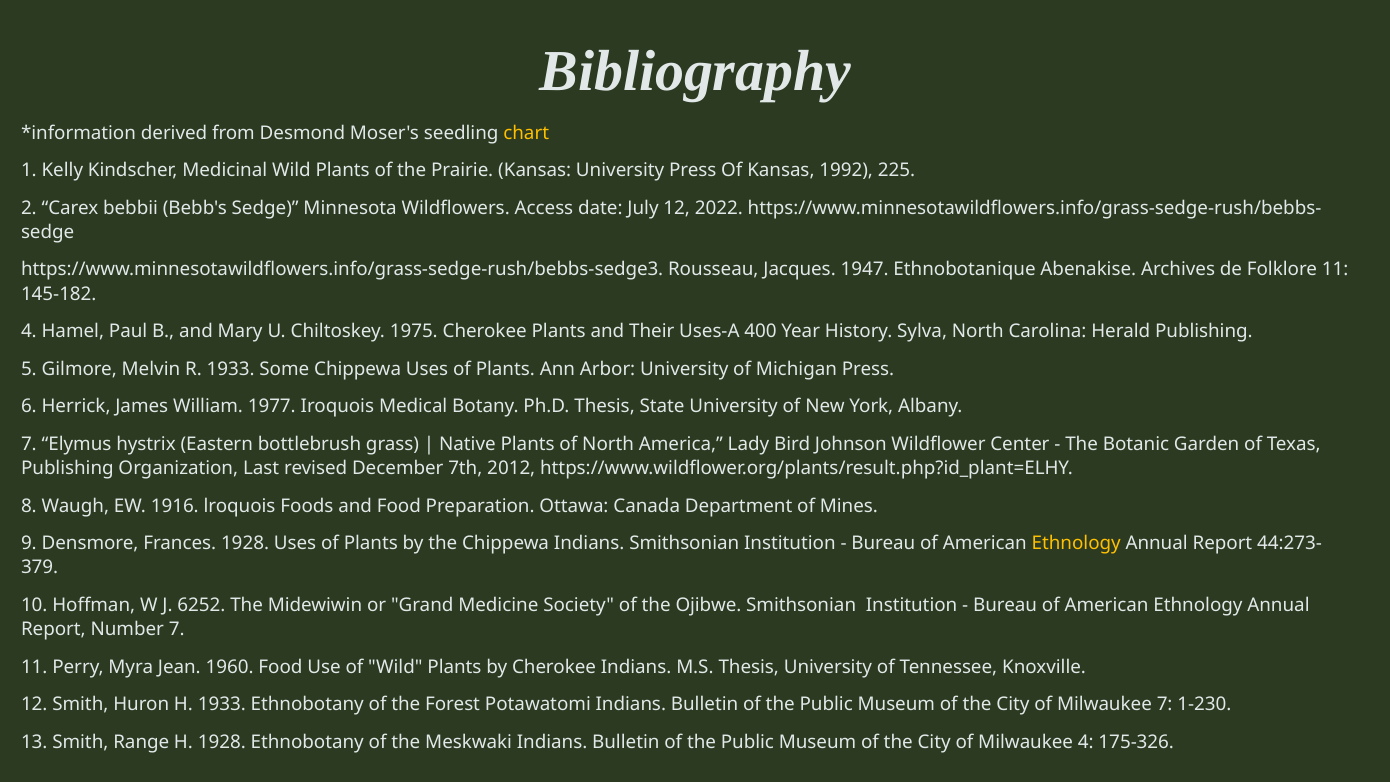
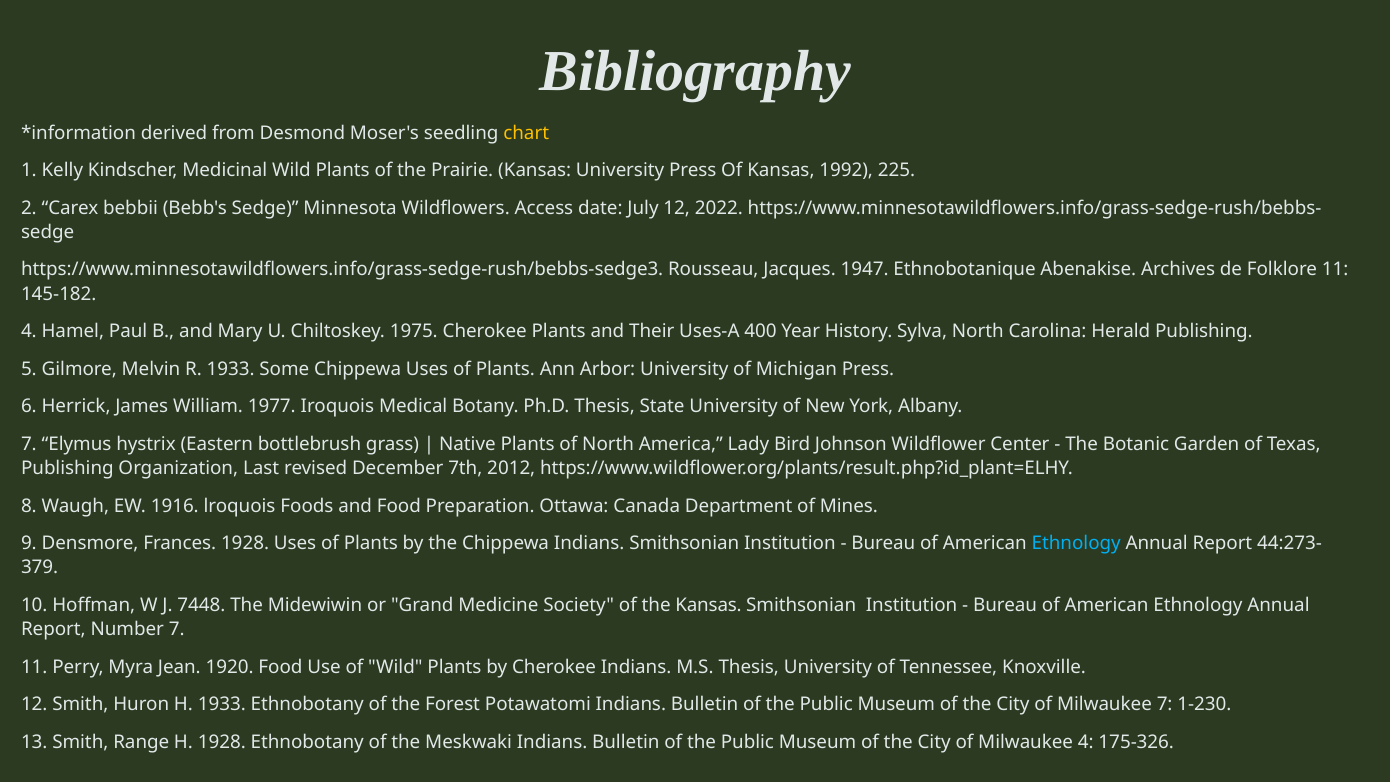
Ethnology colour: yellow -> light blue (1076, 543)
6252: 6252 -> 7448 (201, 605)
the Ojibwe: Ojibwe -> Kansas (709, 605)
1960: 1960 -> 1920 (230, 667)
